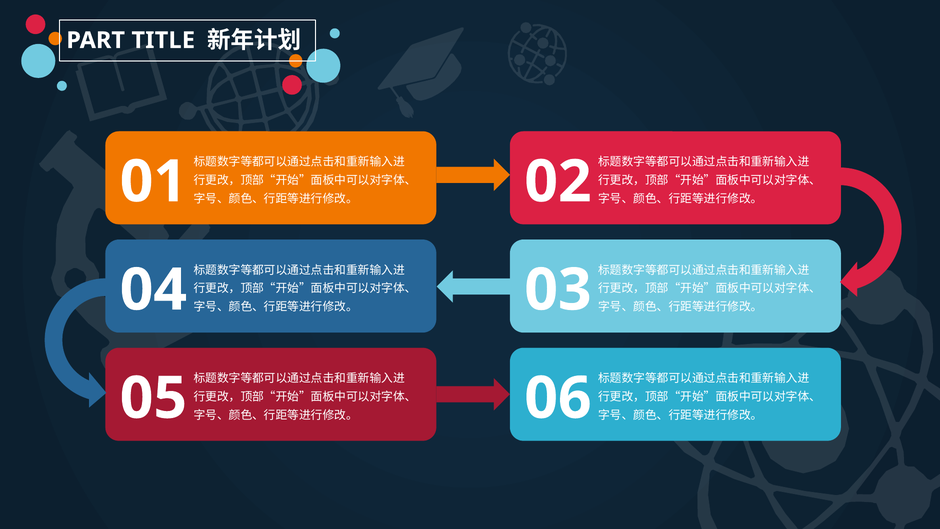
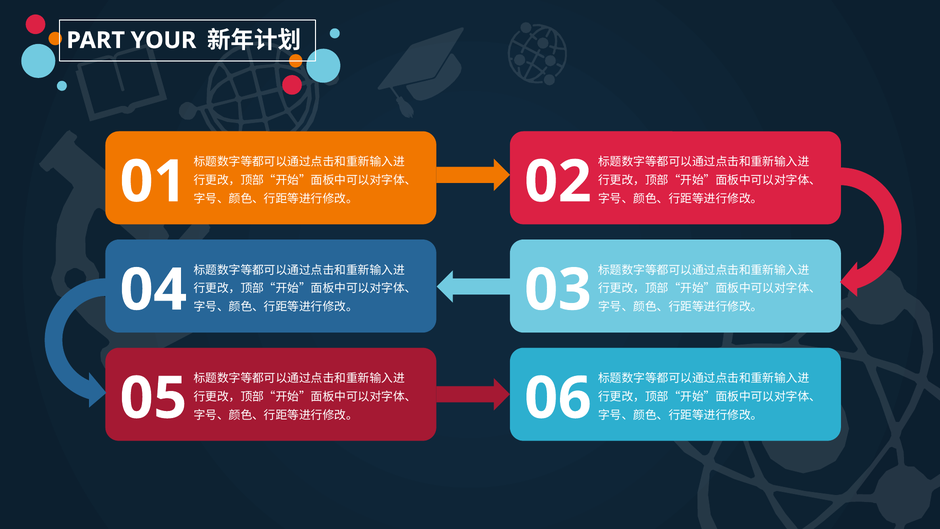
TITLE: TITLE -> YOUR (163, 40)
